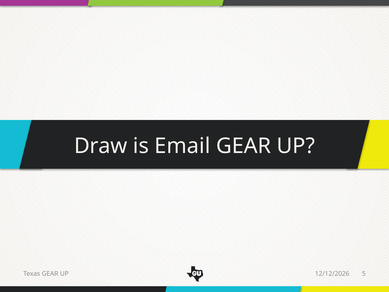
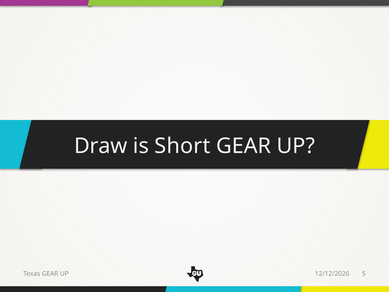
Email: Email -> Short (182, 146)
